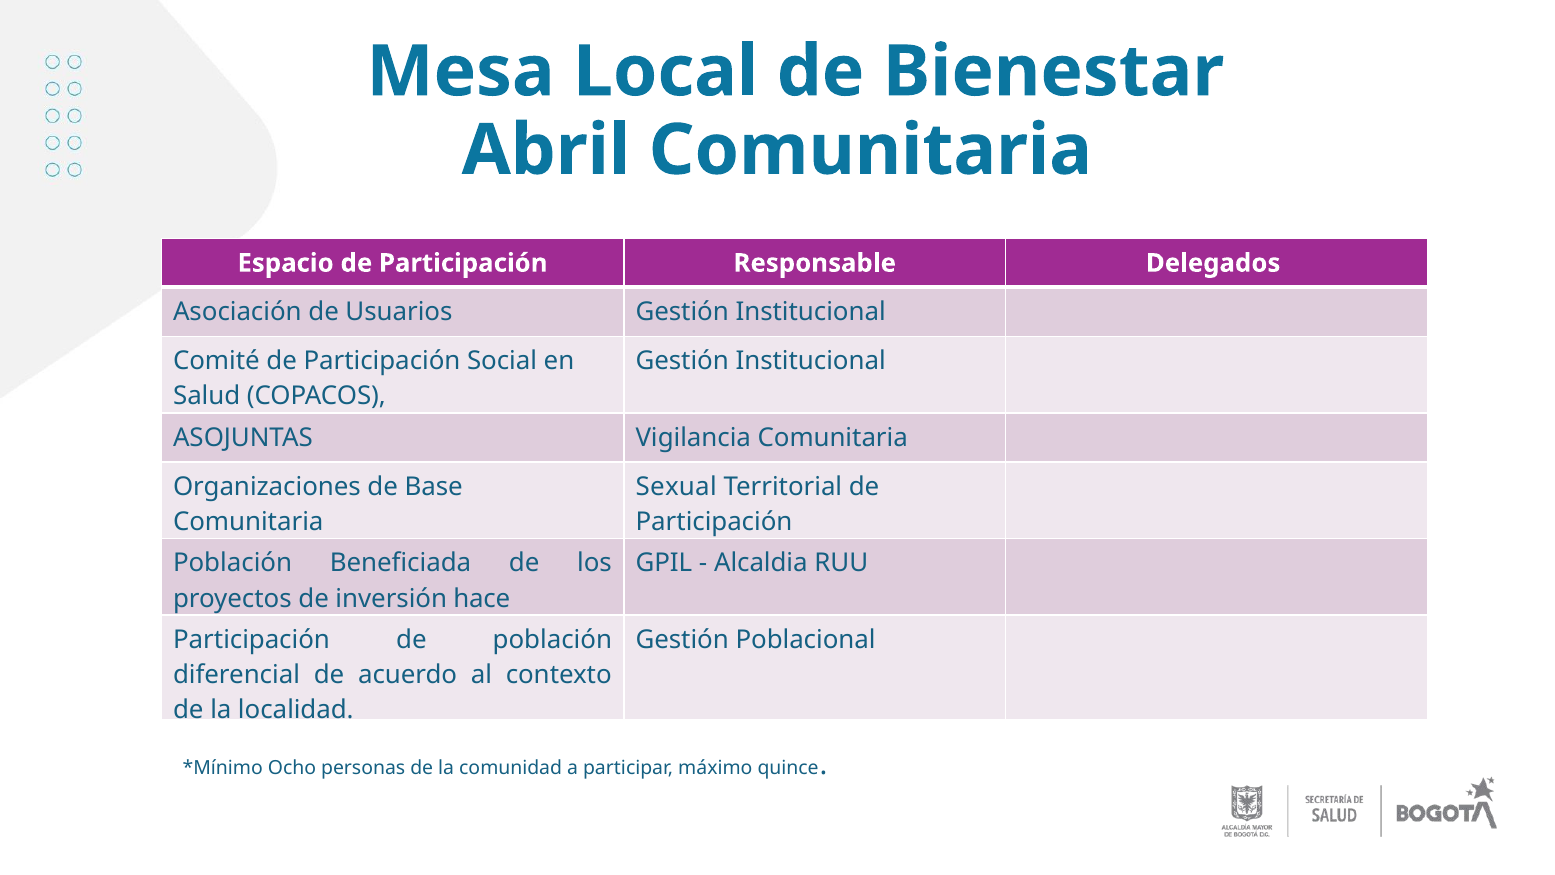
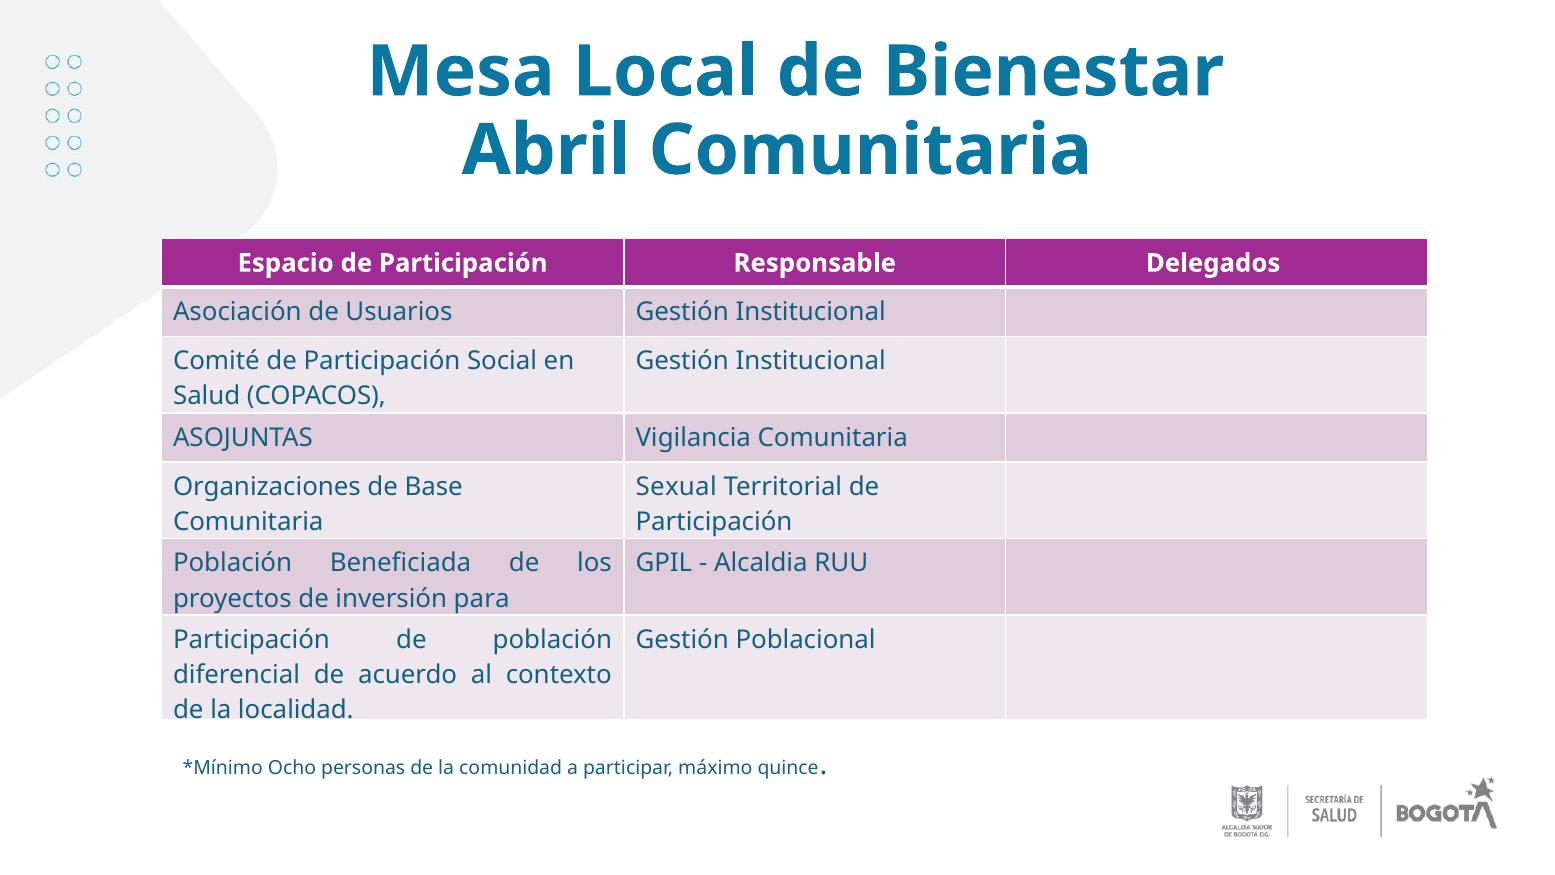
hace: hace -> para (482, 598)
